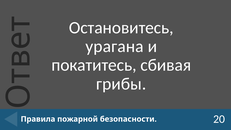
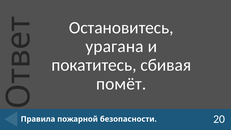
грибы: грибы -> помёт (121, 84)
